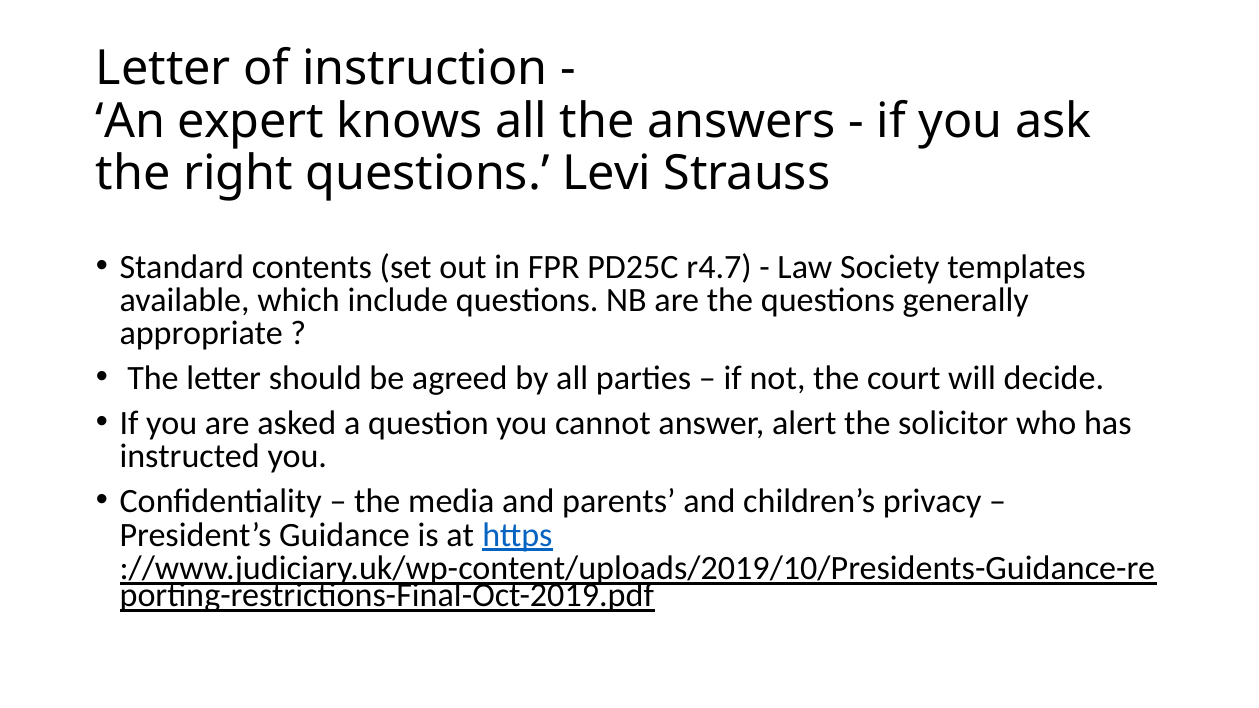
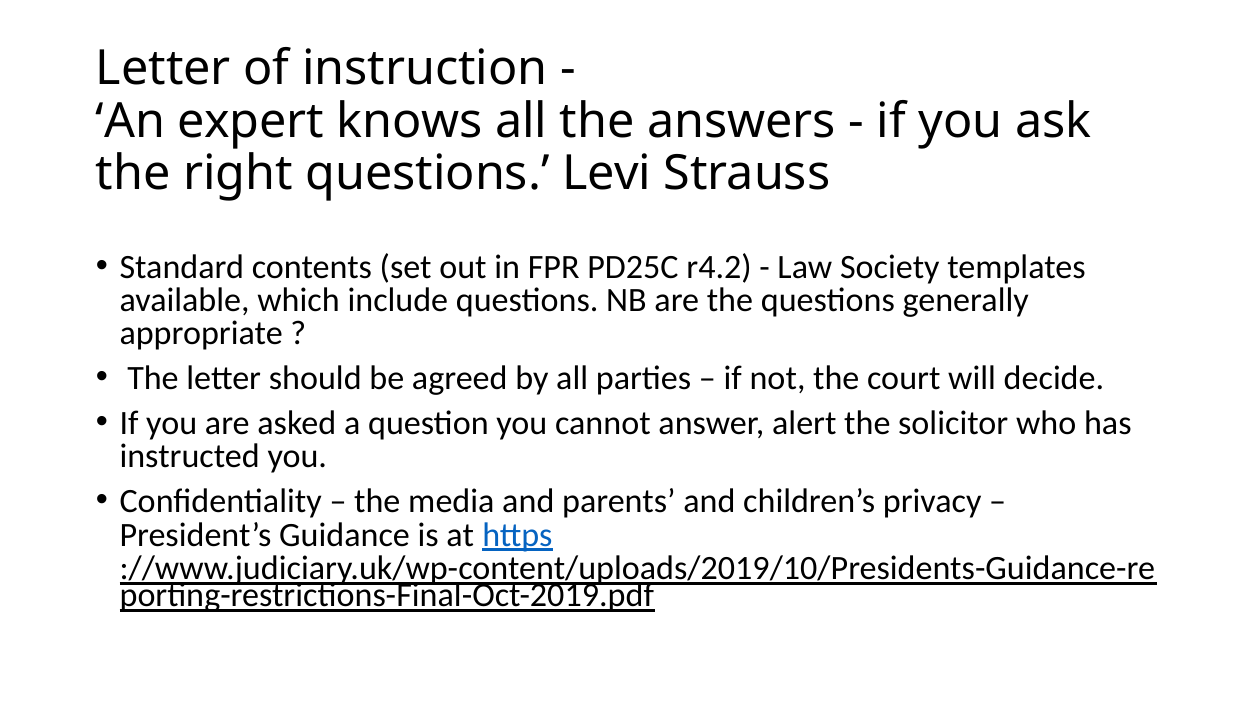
r4.7: r4.7 -> r4.2 (719, 267)
